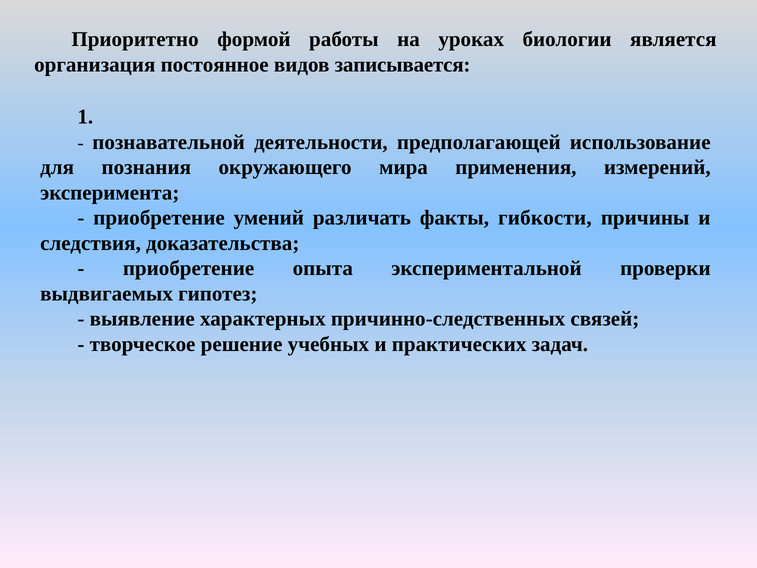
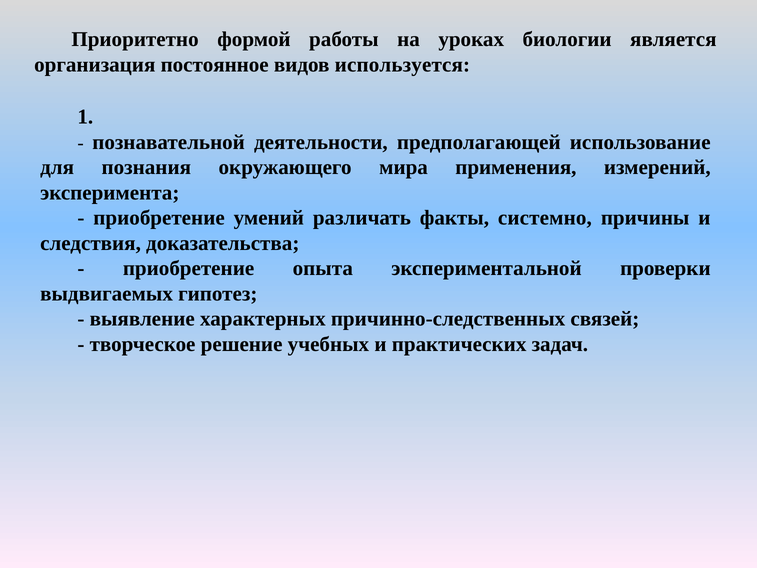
записывается: записывается -> используется (402, 65)
гибкости: гибкости -> системно (545, 218)
